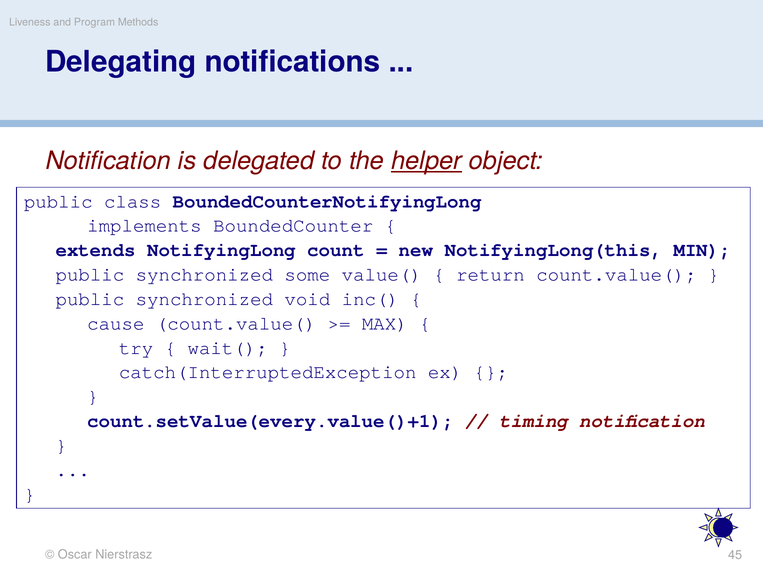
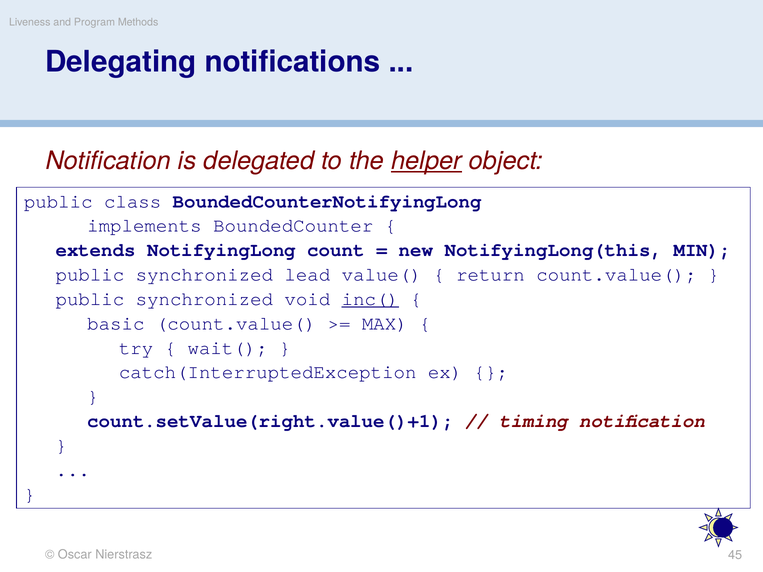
some: some -> lead (307, 275)
inc( underline: none -> present (370, 299)
cause: cause -> basic (116, 323)
count.setValue(every.value()+1: count.setValue(every.value()+1 -> count.setValue(right.value()+1 (270, 421)
